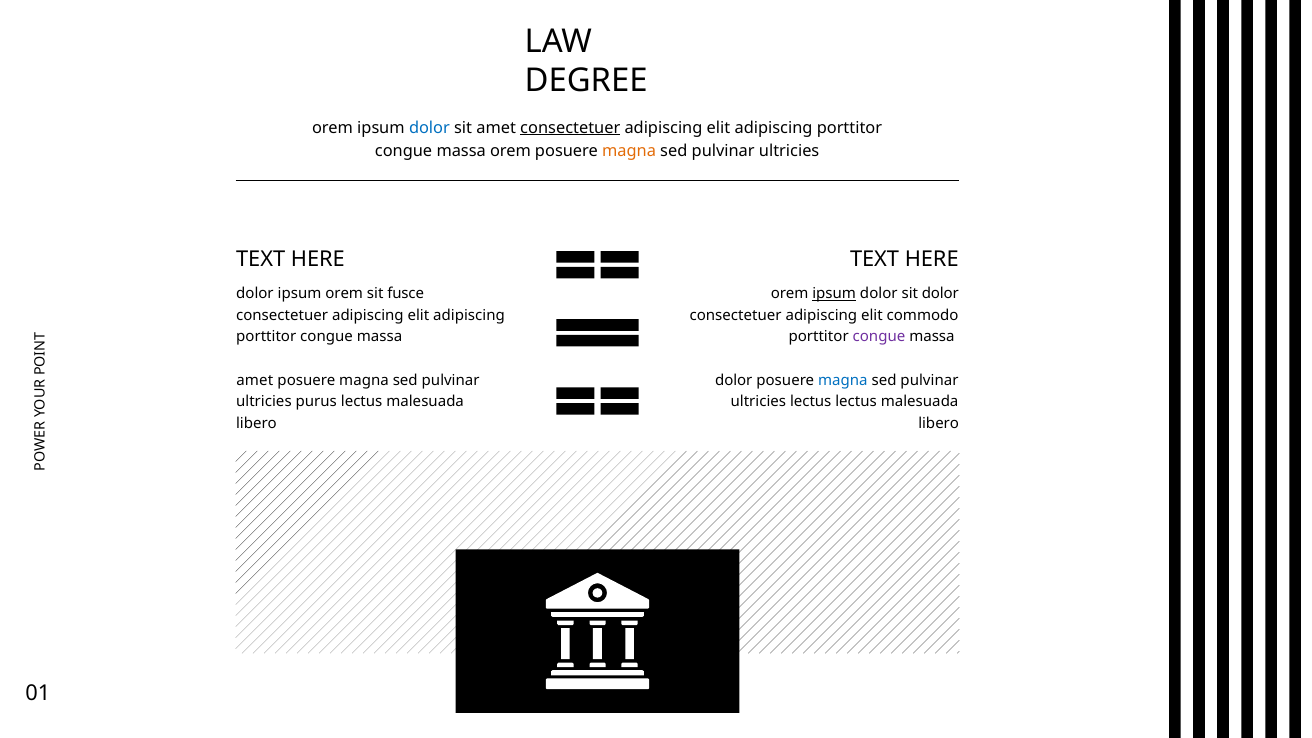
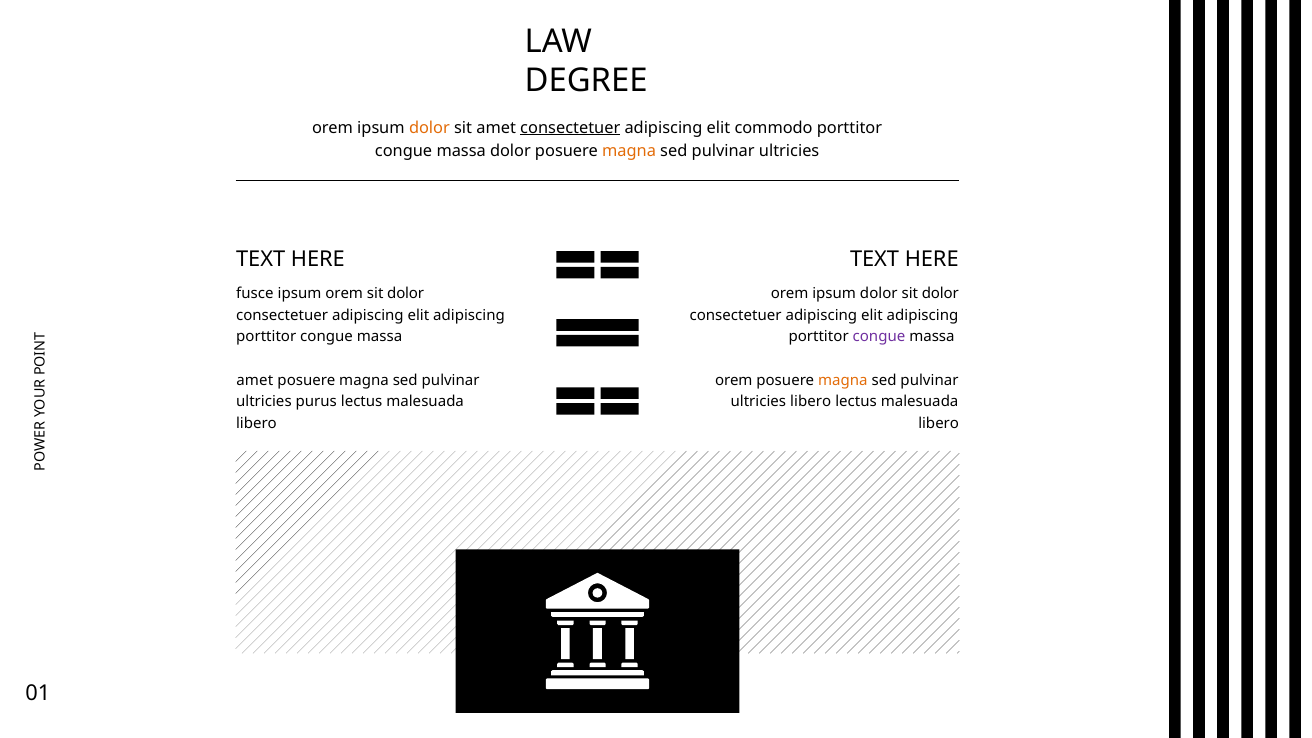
dolor colour: blue -> orange (429, 128)
adipiscing: adipiscing -> commodo (774, 128)
massa orem: orem -> dolor (510, 151)
dolor: dolor -> fusce (255, 294)
fusce: fusce -> dolor (406, 294)
ipsum underline: present -> none (834, 294)
commodo: commodo -> adipiscing (923, 315)
dolor: dolor -> orem (734, 380)
magna colour: blue -> orange (843, 380)
ultricies lectus: lectus -> libero (811, 402)
